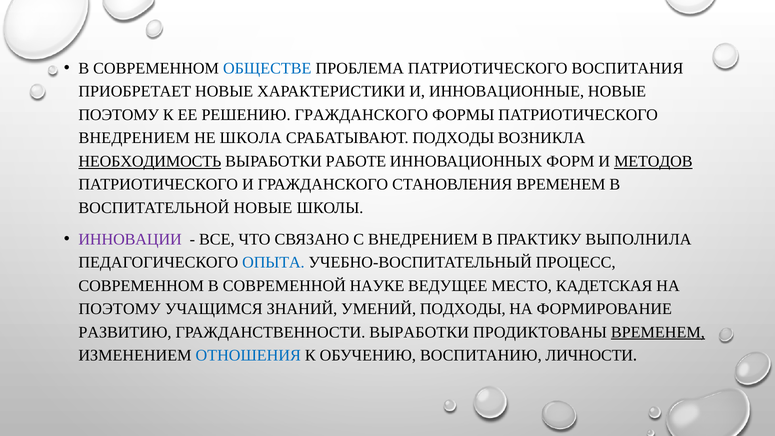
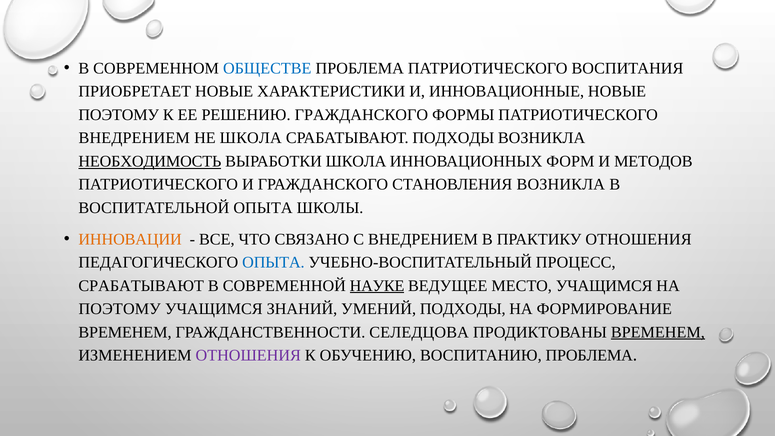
ВЫРАБОТКИ РАБОТЕ: РАБОТЕ -> ШКОЛА (356, 161)
МЕТОДОВ underline: present -> none (653, 161)
СТАНОВЛЕНИЯ ВРЕМЕНЕМ: ВРЕМЕНЕМ -> ВОЗНИКЛА (561, 185)
ВОСПИТАТЕЛЬНОЙ НОВЫЕ: НОВЫЕ -> ОПЫТА (263, 208)
ИННОВАЦИИ colour: purple -> orange (130, 239)
ПРАКТИКУ ВЫПОЛНИЛА: ВЫПОЛНИЛА -> ОТНОШЕНИЯ (638, 239)
СОВРЕМЕННОМ: СОВРЕМЕННОМ -> СРАБАТЫВАЮТ (141, 286)
НАУКЕ underline: none -> present (377, 286)
МЕСТО КАДЕТСКАЯ: КАДЕТСКАЯ -> УЧАЩИМСЯ (604, 286)
РАЗВИТИЮ: РАЗВИТИЮ -> ВРЕМЕНЕМ (125, 332)
ГРАЖДАНСТВЕННОСТИ ВЫРАБОТКИ: ВЫРАБОТКИ -> СЕЛЕДЦОВА (419, 332)
ОТНОШЕНИЯ colour: blue -> purple (248, 355)
ВОСПИТАНИЮ ЛИЧНОСТИ: ЛИЧНОСТИ -> ПРОБЛЕМА (589, 355)
